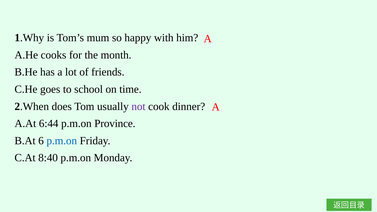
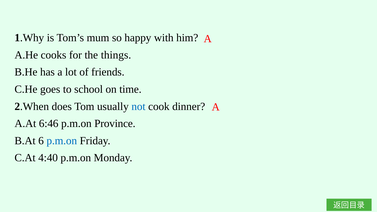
month: month -> things (116, 55)
not colour: purple -> blue (138, 106)
6:44: 6:44 -> 6:46 (49, 124)
8:40: 8:40 -> 4:40 (48, 158)
